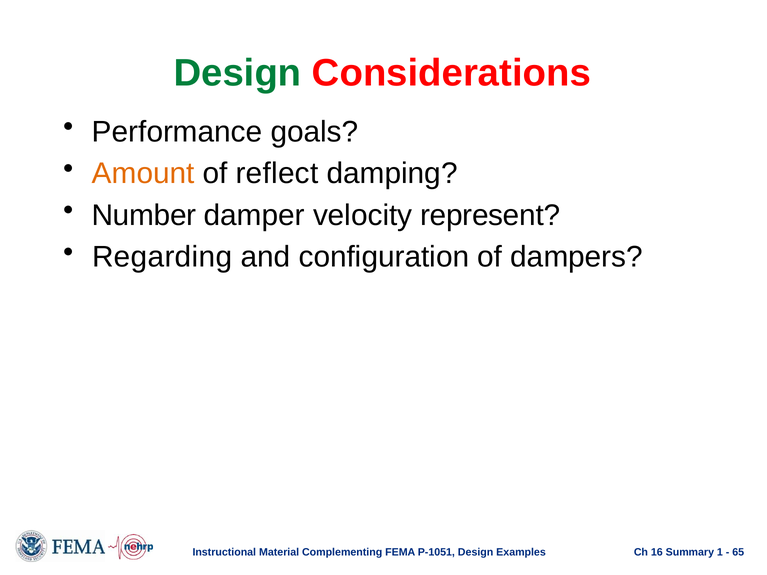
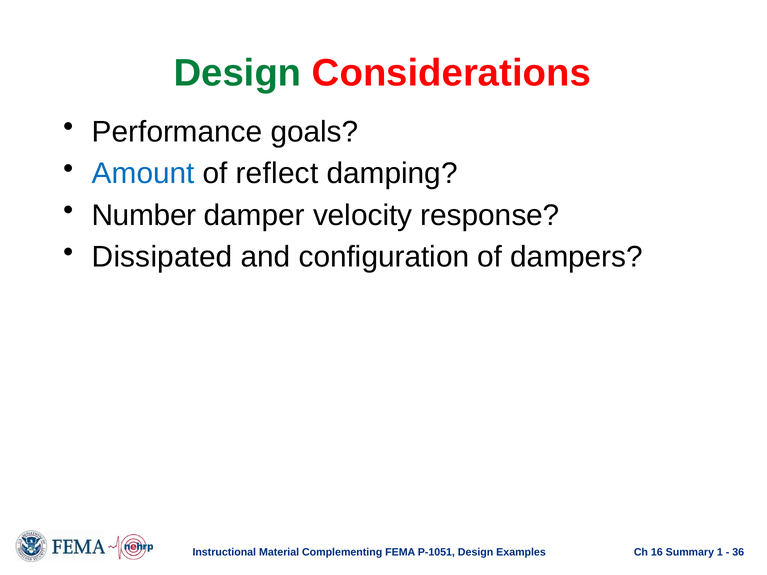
Amount colour: orange -> blue (143, 174)
represent: represent -> response (490, 215)
Regarding: Regarding -> Dissipated (162, 257)
65: 65 -> 36 (738, 553)
